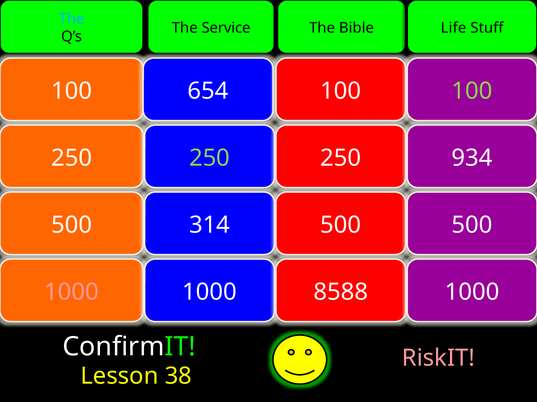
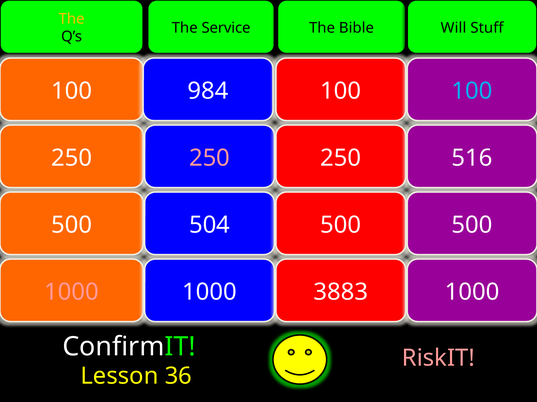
The colour: light blue -> yellow (72, 19)
Life: Life -> Will (454, 28)
654: 654 -> 984 (208, 91)
100 colour: light green -> light blue (472, 91)
250 colour: light green -> pink (210, 158)
934: 934 -> 516 (472, 158)
314: 314 -> 504 (210, 225)
8588: 8588 -> 3883 (341, 293)
38: 38 -> 36 (178, 377)
